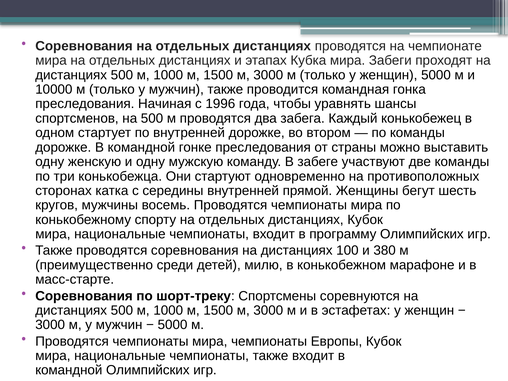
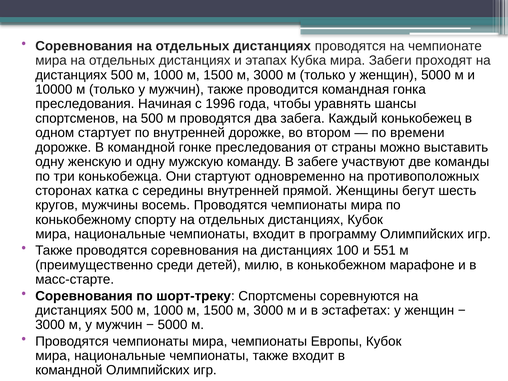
по команды: команды -> времени (417, 133)
380: 380 -> 551 (385, 251)
